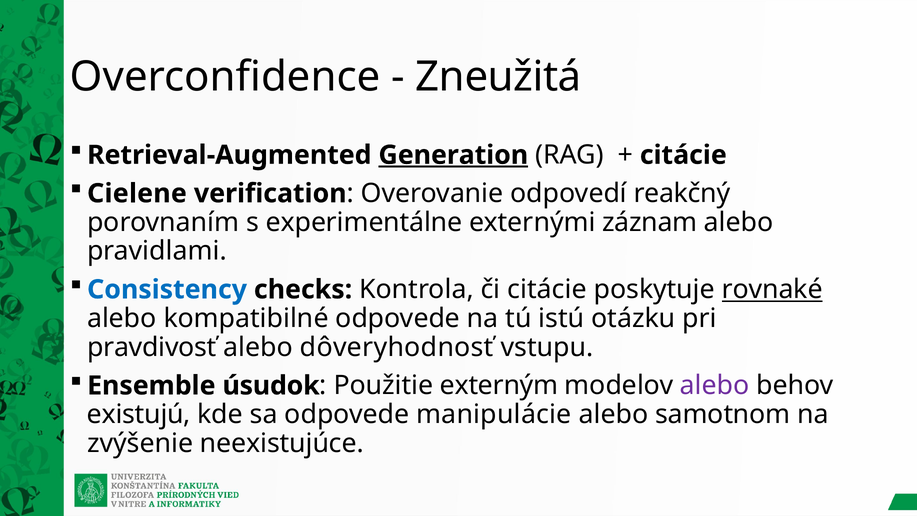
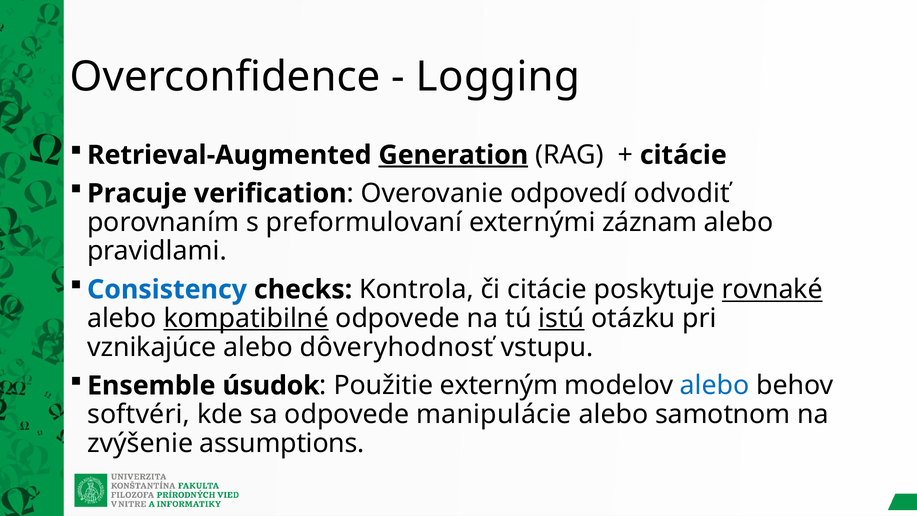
Zneužitá: Zneužitá -> Logging (498, 77)
Cielene: Cielene -> Pracuje (137, 193)
reakčný: reakčný -> odvodiť (682, 193)
experimentálne: experimentálne -> preformulovaní (364, 222)
kompatibilné underline: none -> present (246, 318)
istú underline: none -> present (561, 318)
pravdivosť: pravdivosť -> vznikajúce (152, 347)
alebo colour: purple -> blue (715, 386)
existujú: existujú -> softvéri (139, 414)
neexistujúce: neexistujúce -> assumptions (282, 443)
